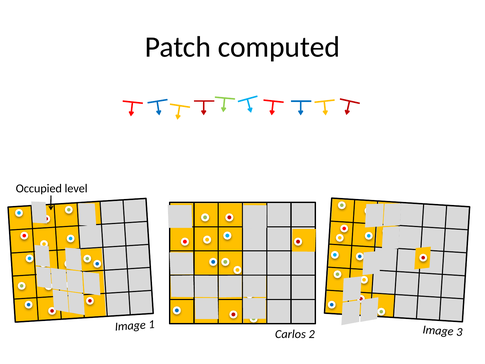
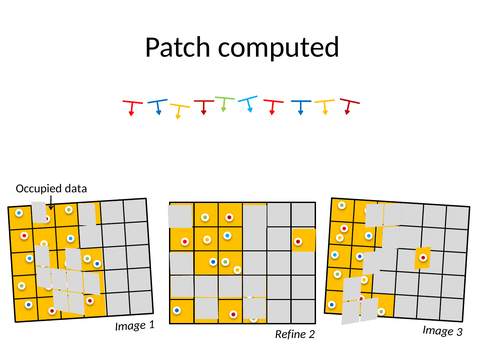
level: level -> data (76, 188)
Carlos: Carlos -> Refine (290, 334)
